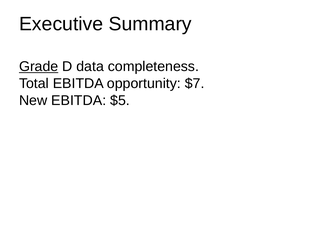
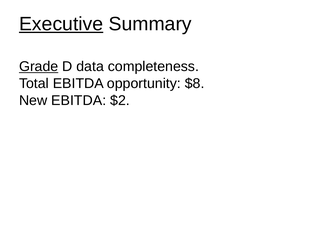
Executive underline: none -> present (61, 24)
$7: $7 -> $8 (195, 84)
$5: $5 -> $2 (120, 101)
